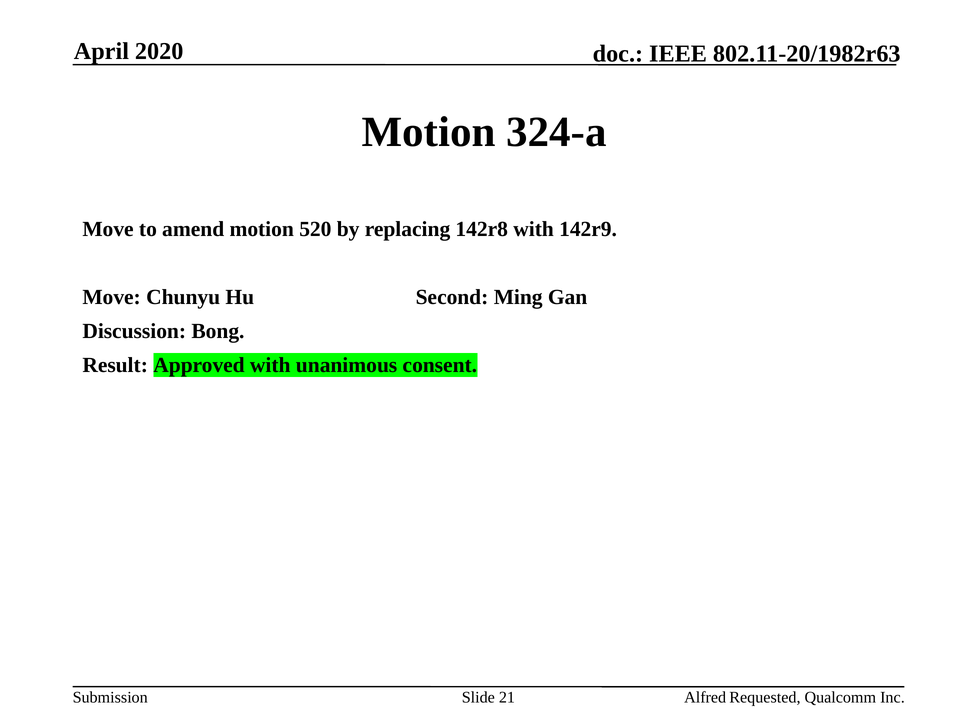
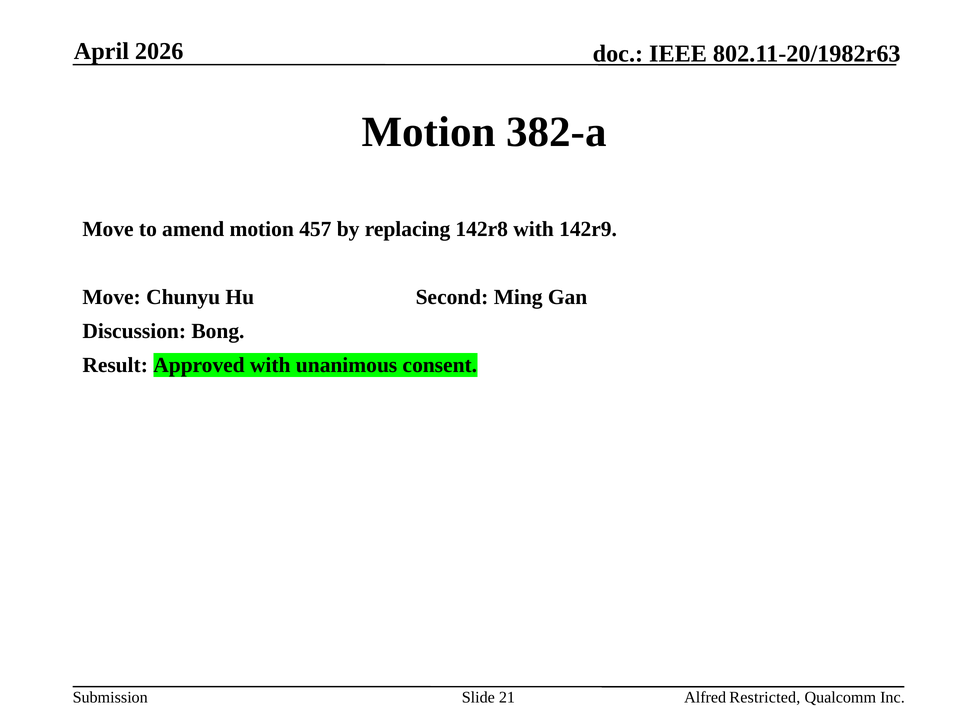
2020: 2020 -> 2026 (159, 51)
324-a: 324-a -> 382-a (557, 132)
520: 520 -> 457 (315, 229)
Requested: Requested -> Restricted (765, 697)
